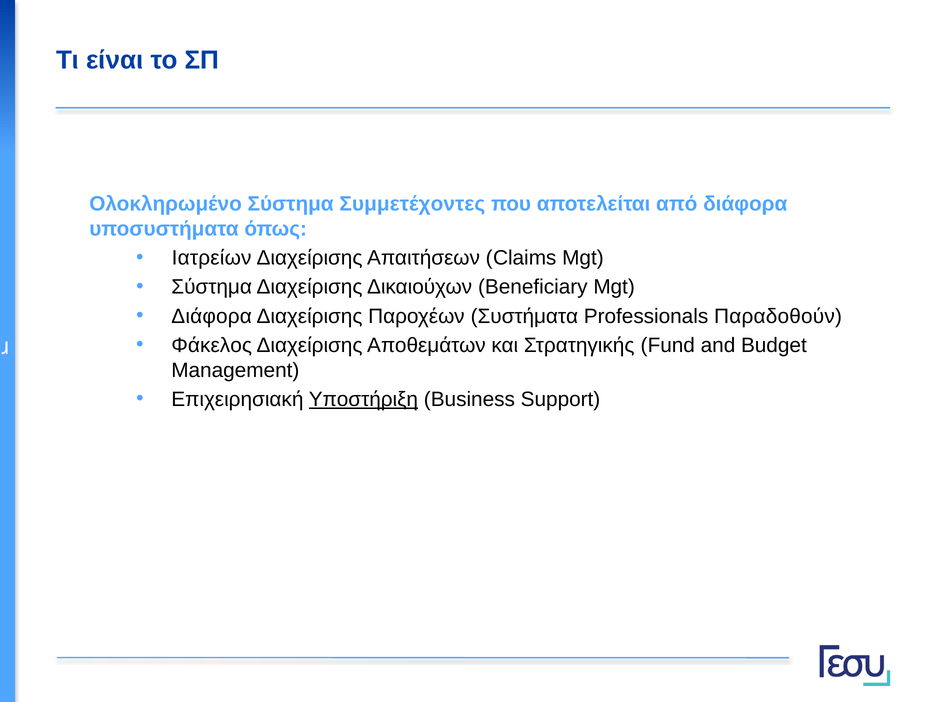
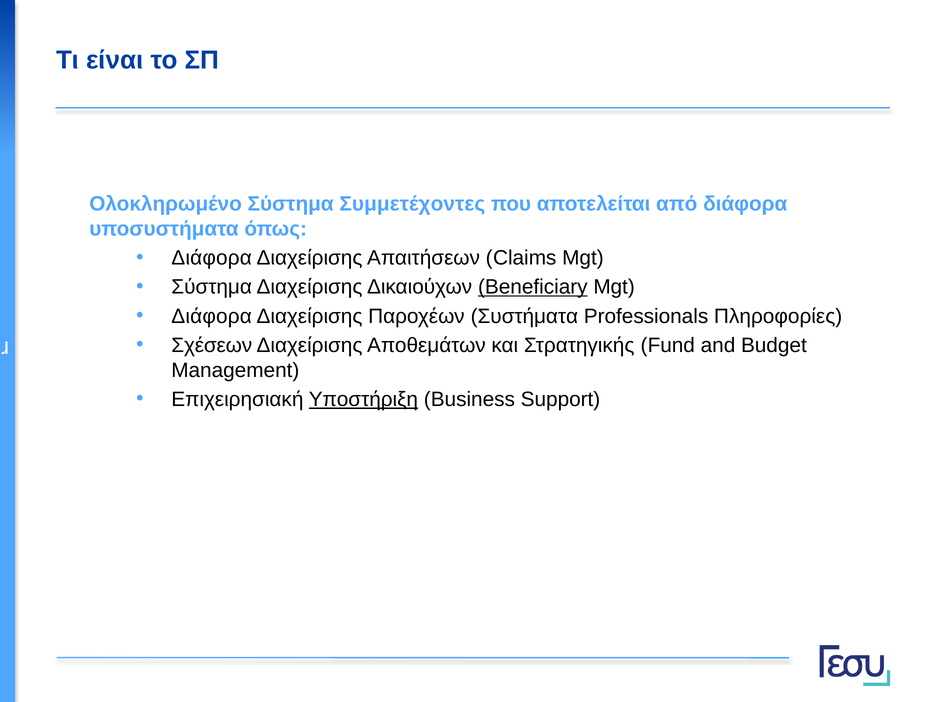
Ιατρείων: Ιατρείων -> Διάφορα (212, 258)
Beneficiary underline: none -> present (533, 287)
Παραδοθούν: Παραδοθούν -> Πληροφορίες (778, 317)
Φάκελος: Φάκελος -> Σχέσεων (212, 346)
